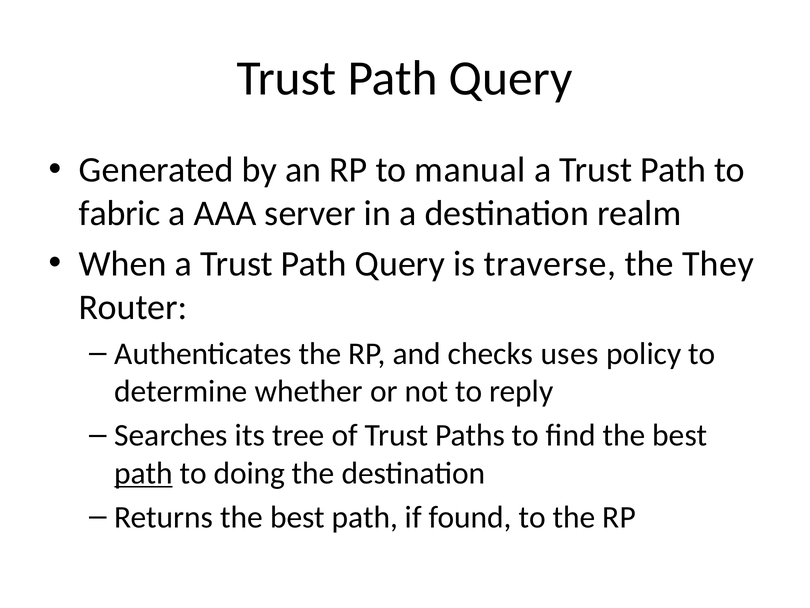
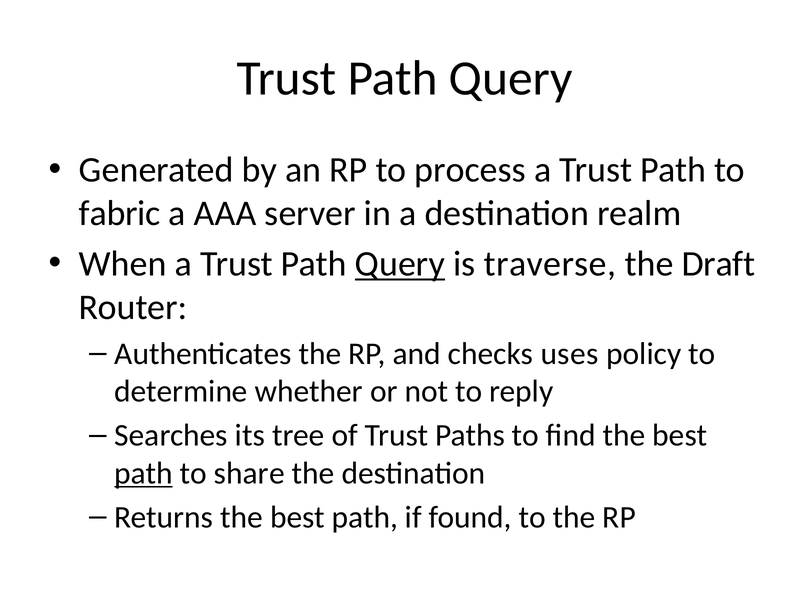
manual: manual -> process (470, 170)
Query underline: none -> present (400, 264)
They: They -> Draft (718, 264)
doing: doing -> share (249, 473)
